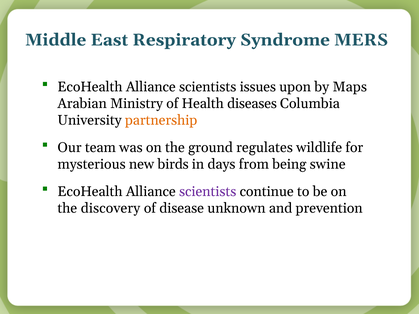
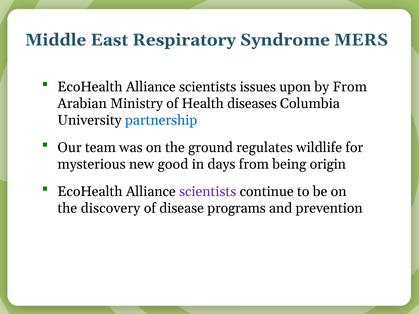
by Maps: Maps -> From (350, 87)
partnership colour: orange -> blue (161, 120)
birds: birds -> good (173, 164)
swine: swine -> origin (328, 164)
unknown: unknown -> programs (236, 208)
